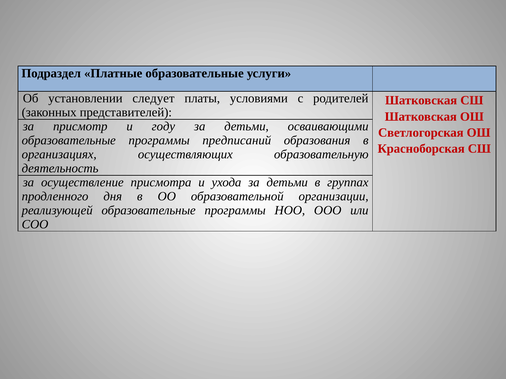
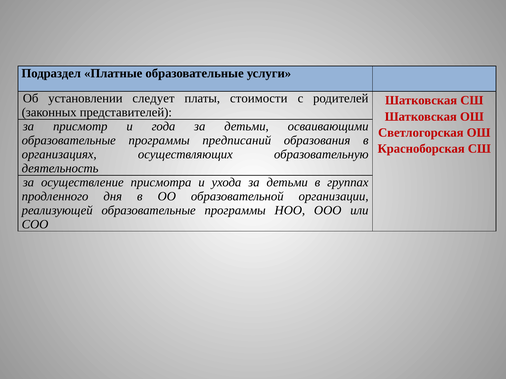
условиями: условиями -> стоимости (259, 98)
году: году -> года (163, 127)
